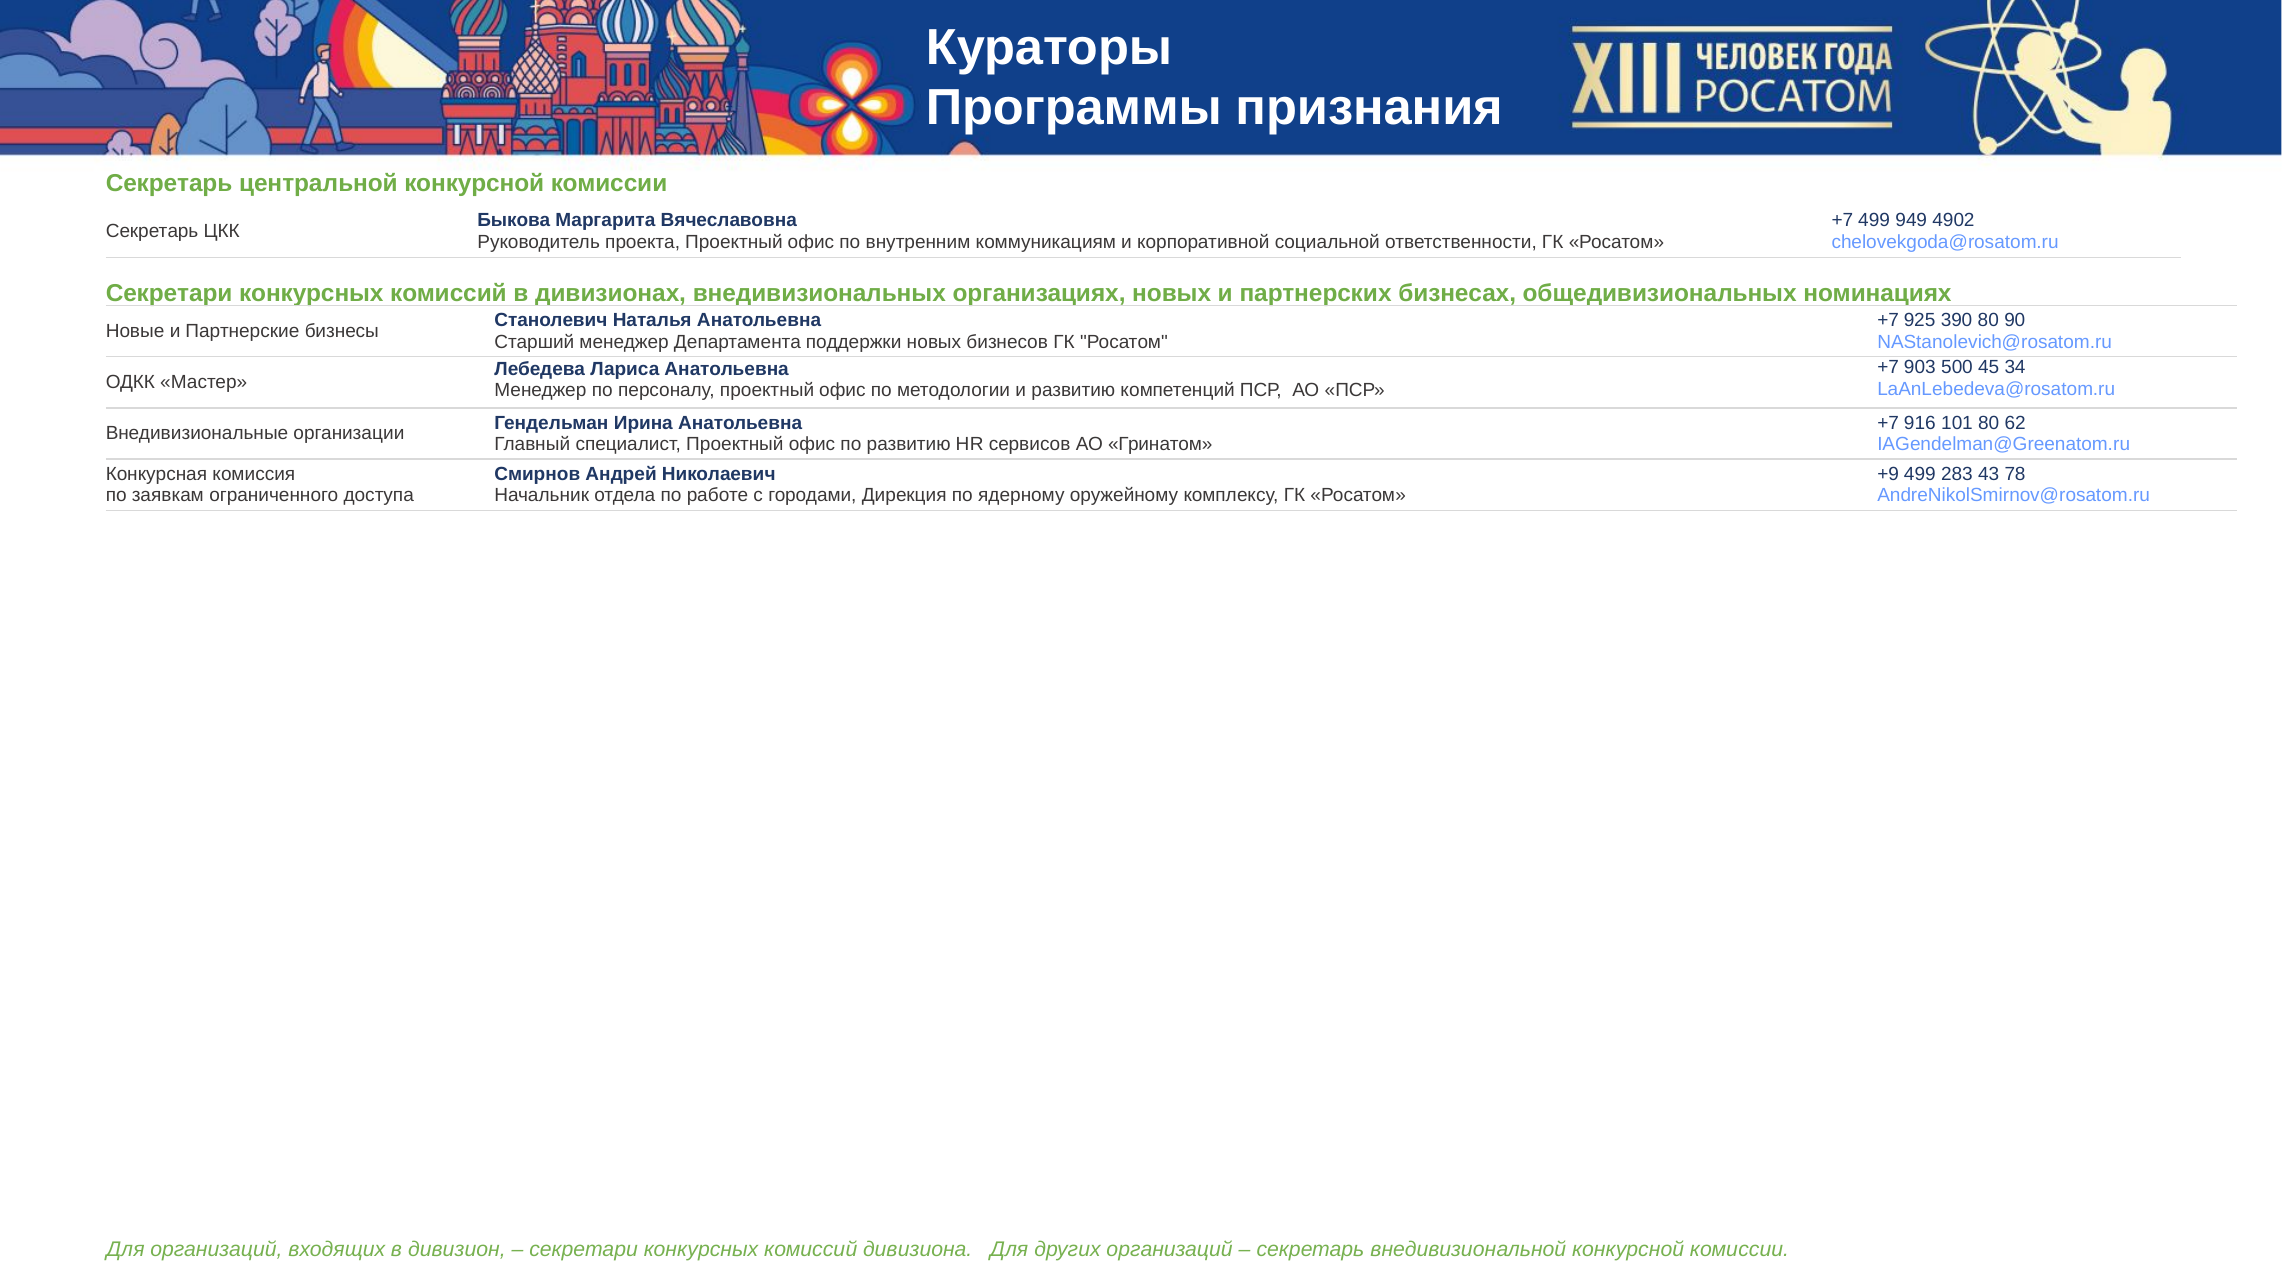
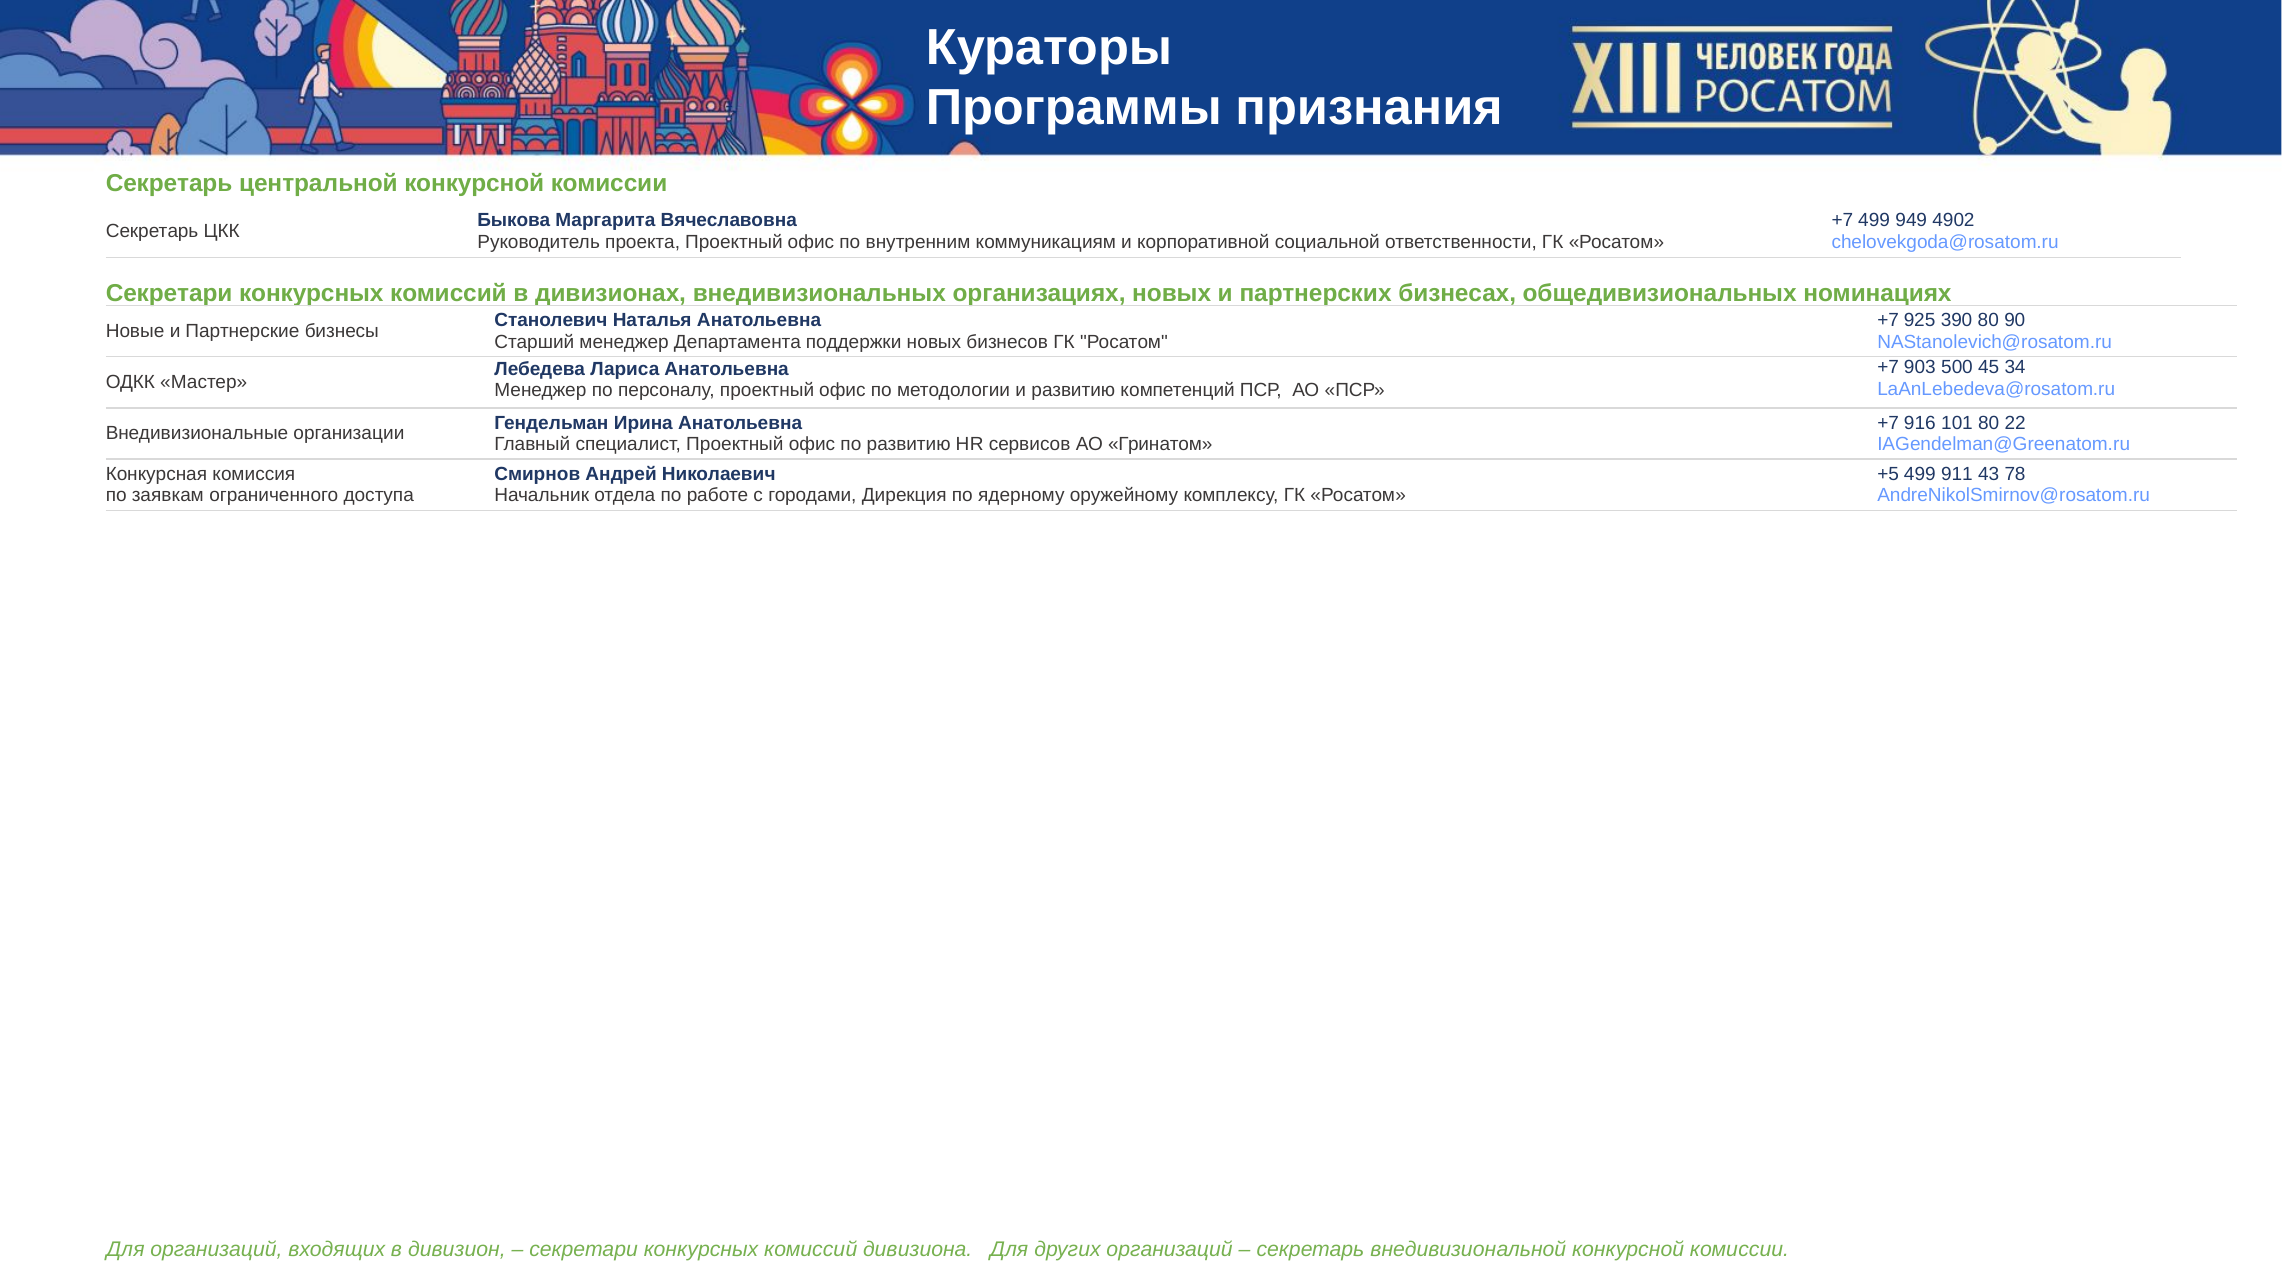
62: 62 -> 22 (2015, 423)
+9: +9 -> +5 (1888, 474)
283: 283 -> 911 (1957, 474)
